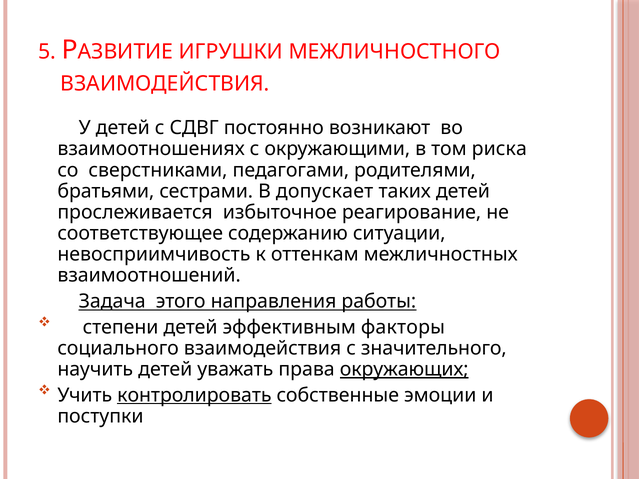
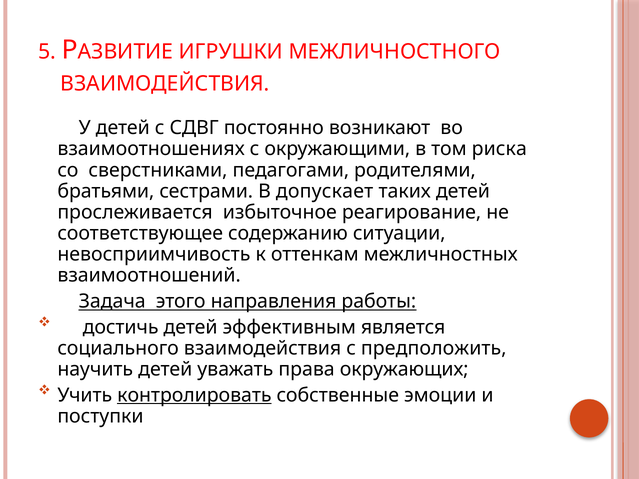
степени: степени -> достичь (121, 327)
факторы: факторы -> является (403, 327)
значительного: значительного -> предположить (434, 348)
окружающих underline: present -> none (404, 370)
